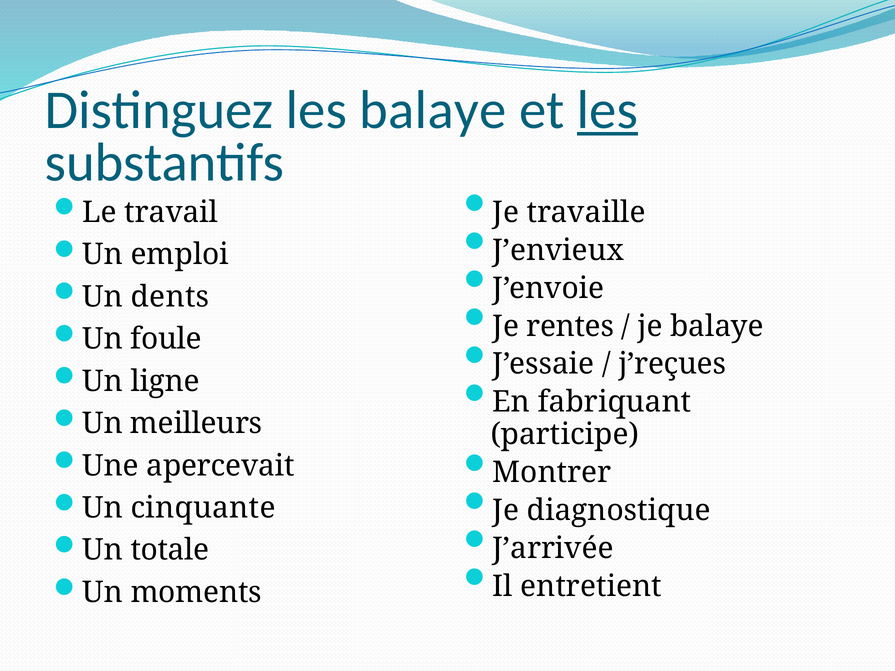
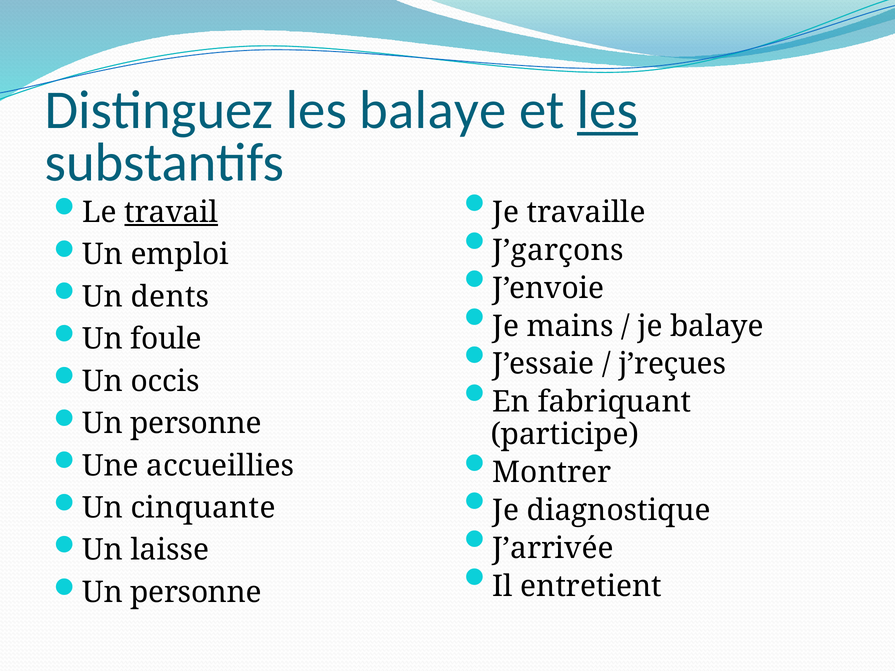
travail underline: none -> present (171, 212)
J’envieux: J’envieux -> J’garçons (558, 250)
rentes: rentes -> mains (570, 326)
ligne: ligne -> occis (165, 381)
meilleurs: meilleurs -> personne (196, 424)
apercevait: apercevait -> accueillies (220, 466)
totale: totale -> laisse (170, 550)
moments: moments -> personne (196, 593)
